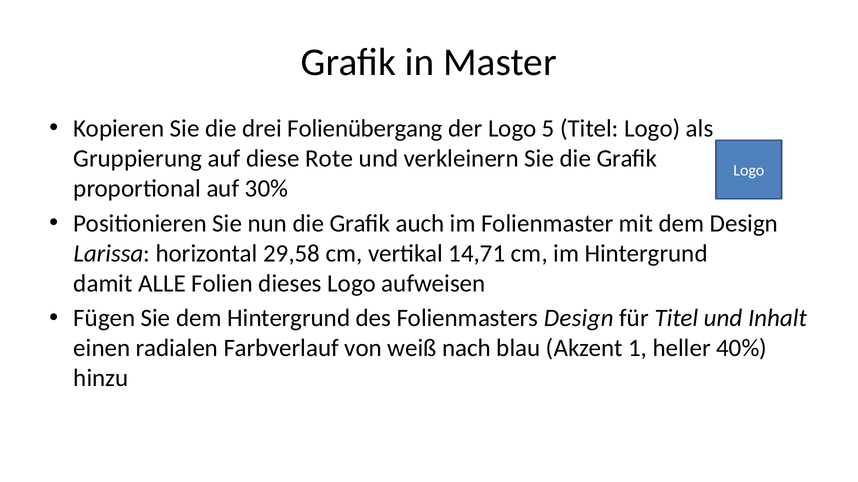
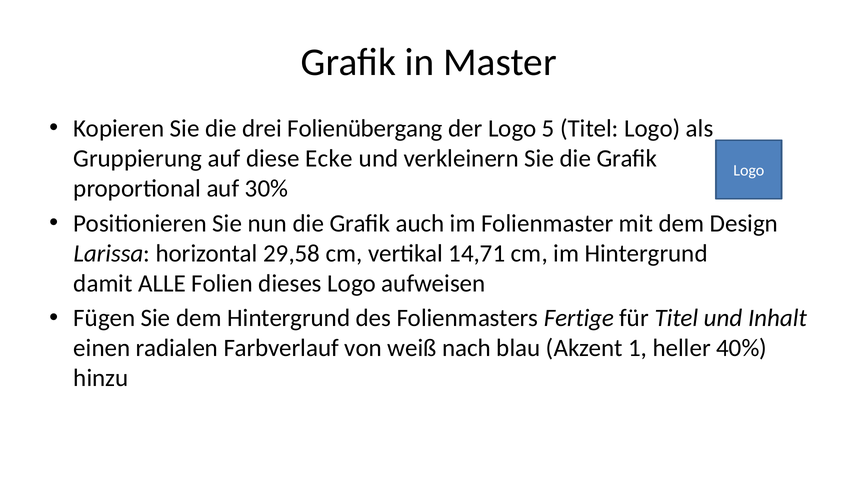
Rote: Rote -> Ecke (329, 159)
Folienmasters Design: Design -> Fertige (579, 319)
